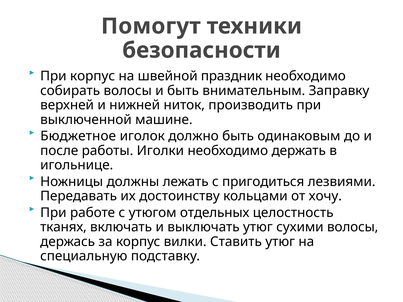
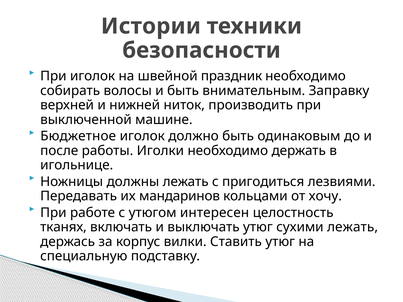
Помогут: Помогут -> Истории (151, 26)
При корпус: корпус -> иголок (93, 76)
достоинству: достоинству -> мандаринов (180, 196)
отдельных: отдельных -> интересен (215, 213)
сухими волосы: волосы -> лежать (353, 227)
